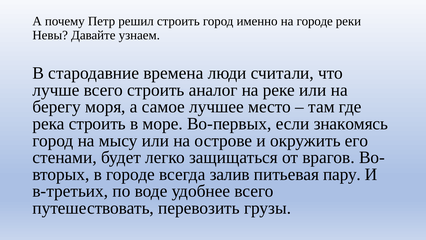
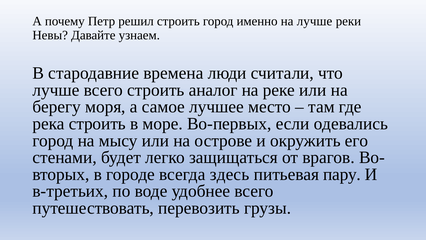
на городе: городе -> лучше (315, 21)
знакомясь: знакомясь -> одевались (351, 124)
залив: залив -> здесь (230, 174)
